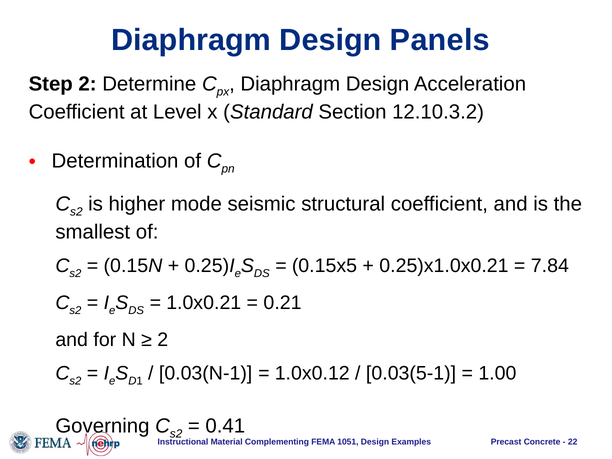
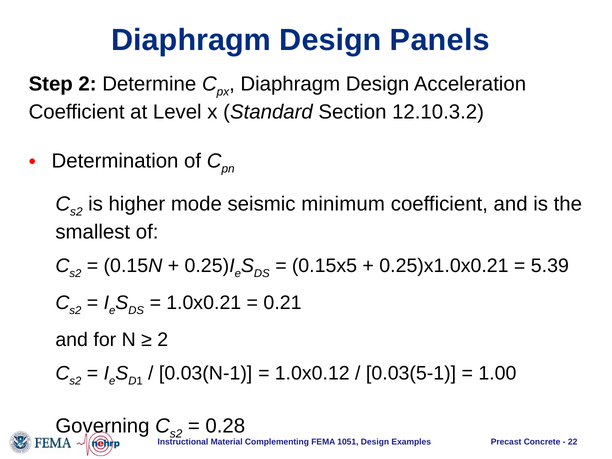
structural: structural -> minimum (343, 204)
7.84: 7.84 -> 5.39 (550, 266)
0.41: 0.41 -> 0.28 (225, 426)
